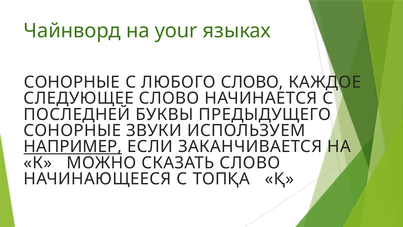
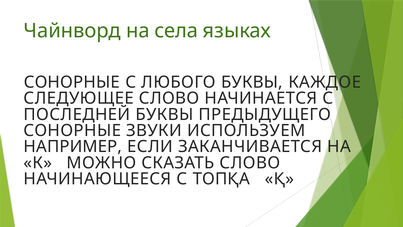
your: your -> села (176, 31)
ЛЮБОГО СЛОВО: СЛОВО -> БУКВЫ (252, 82)
НАПРИМЕР underline: present -> none (73, 147)
